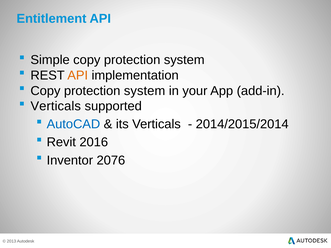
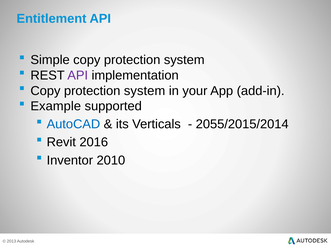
API colour: orange -> purple (78, 75)
Verticals: Verticals -> Example (56, 106)
2014/2015/2014: 2014/2015/2014 -> 2055/2015/2014 (242, 124)
2076: 2076 -> 2010 (111, 160)
